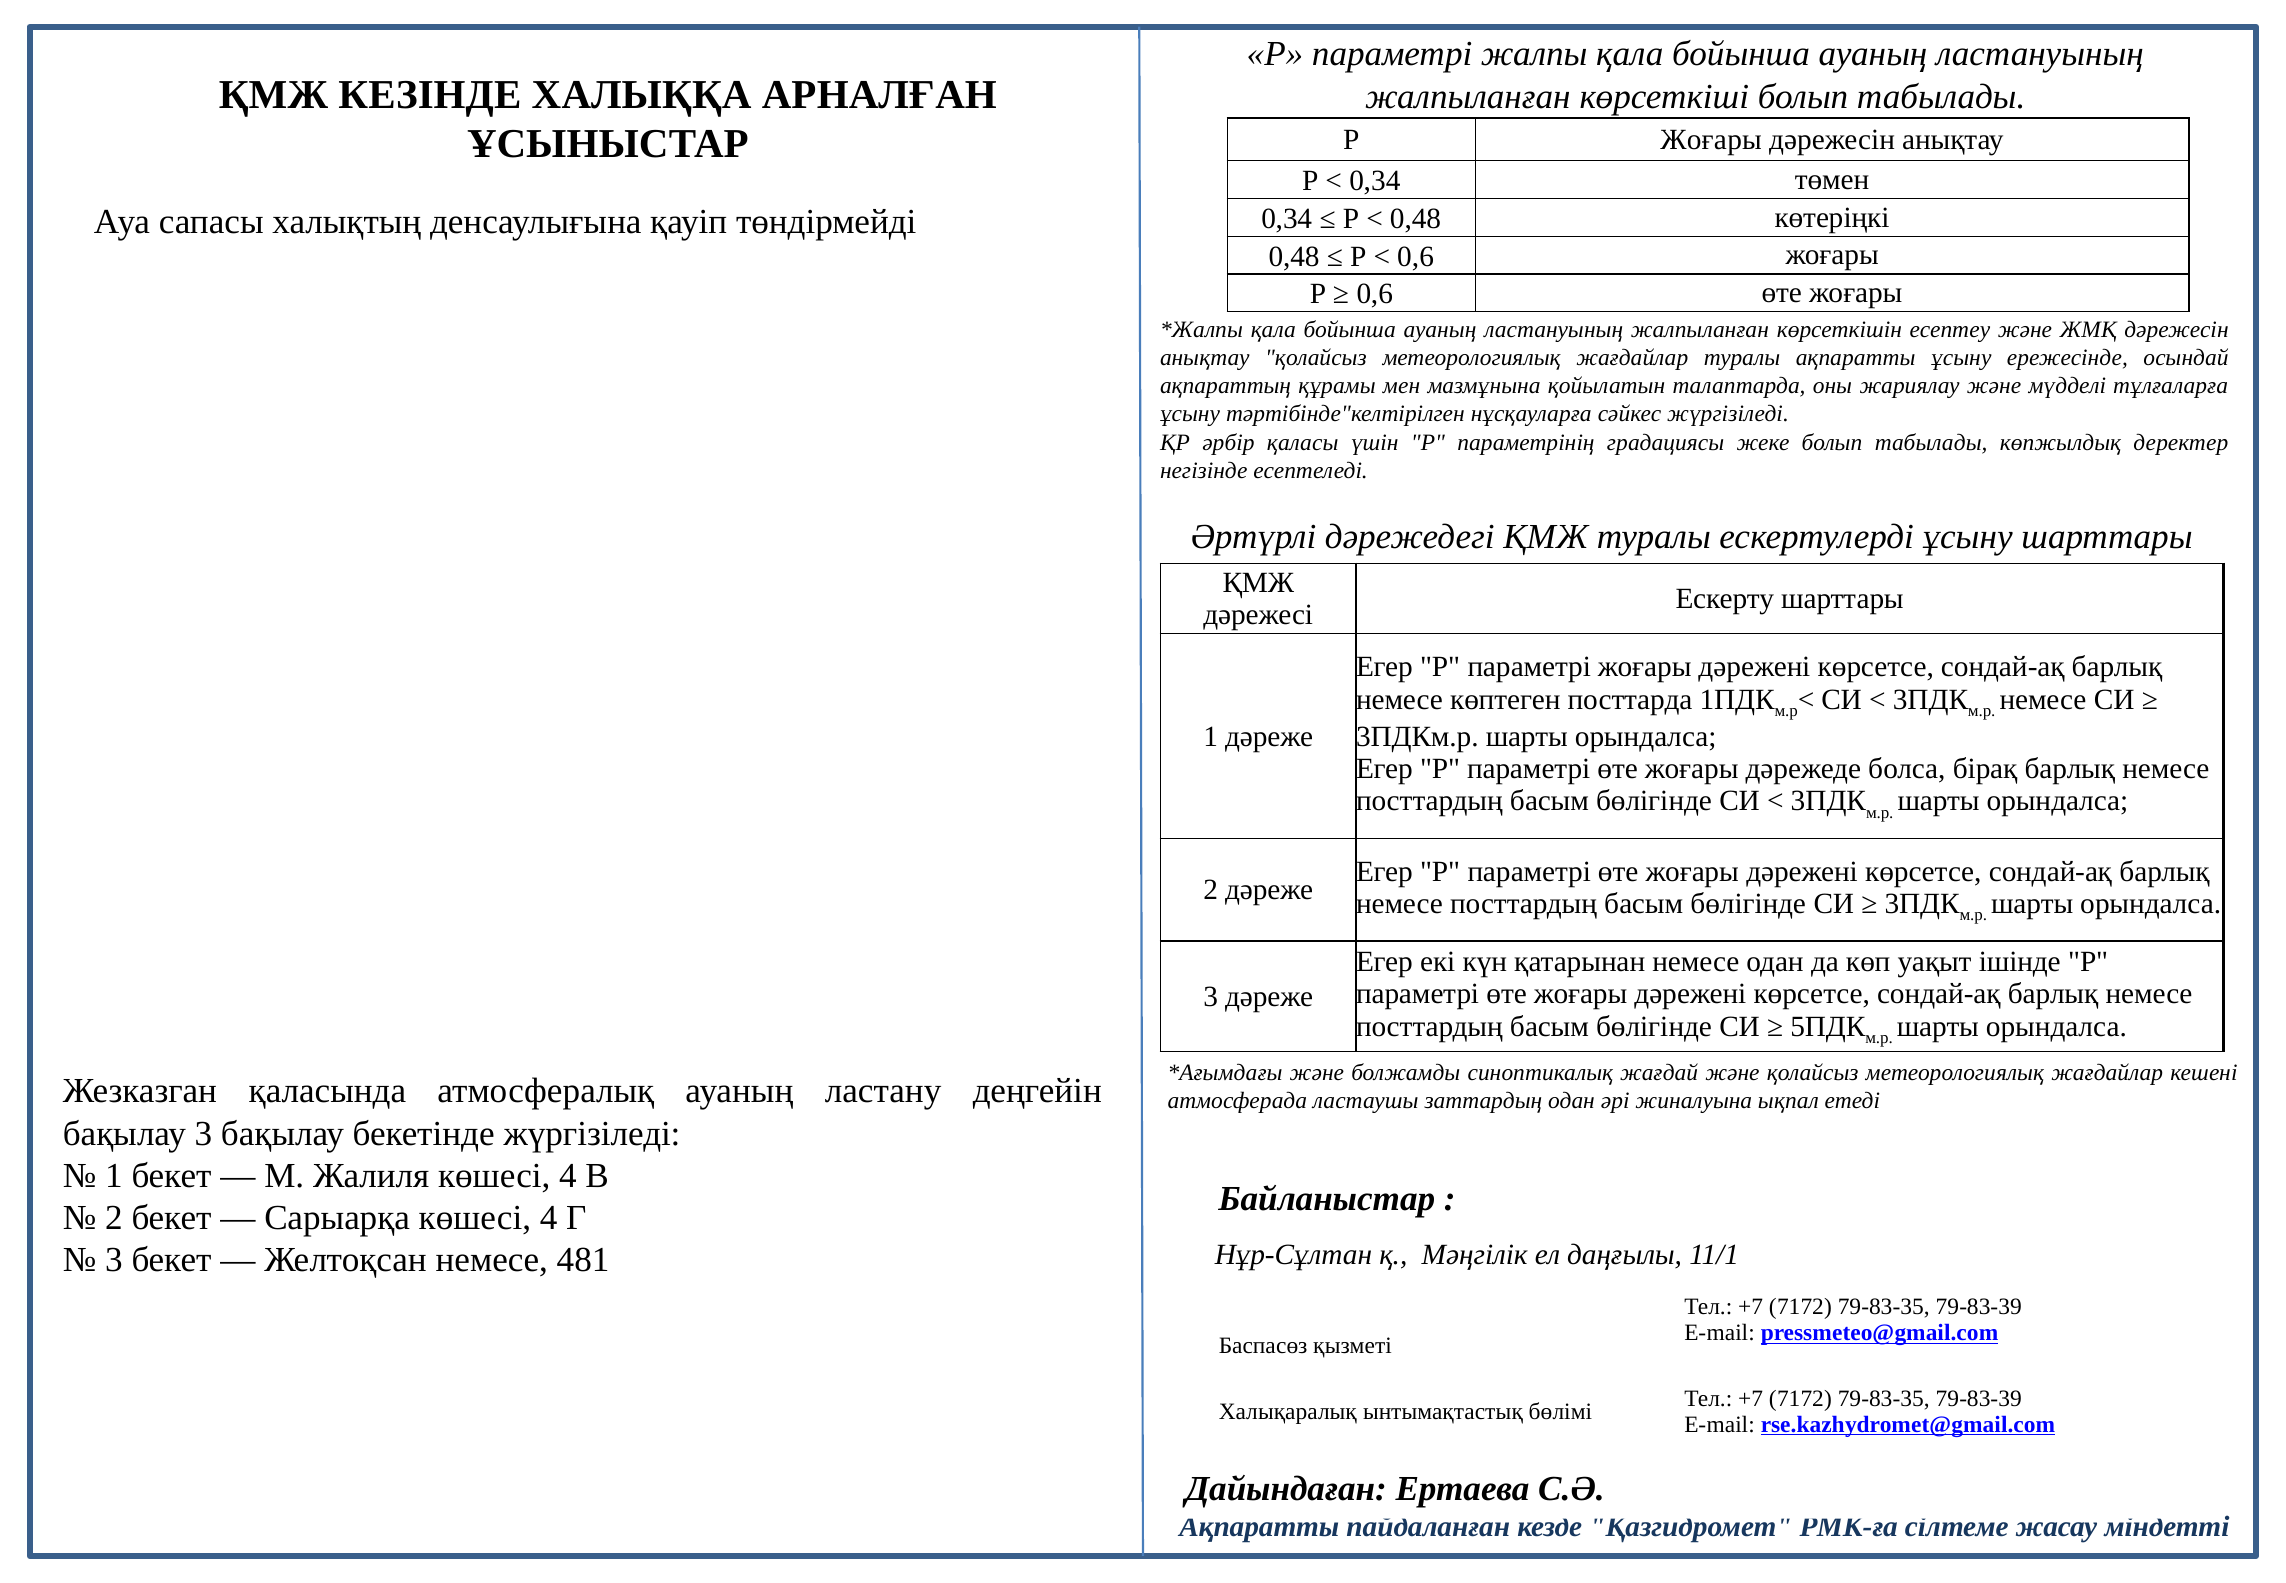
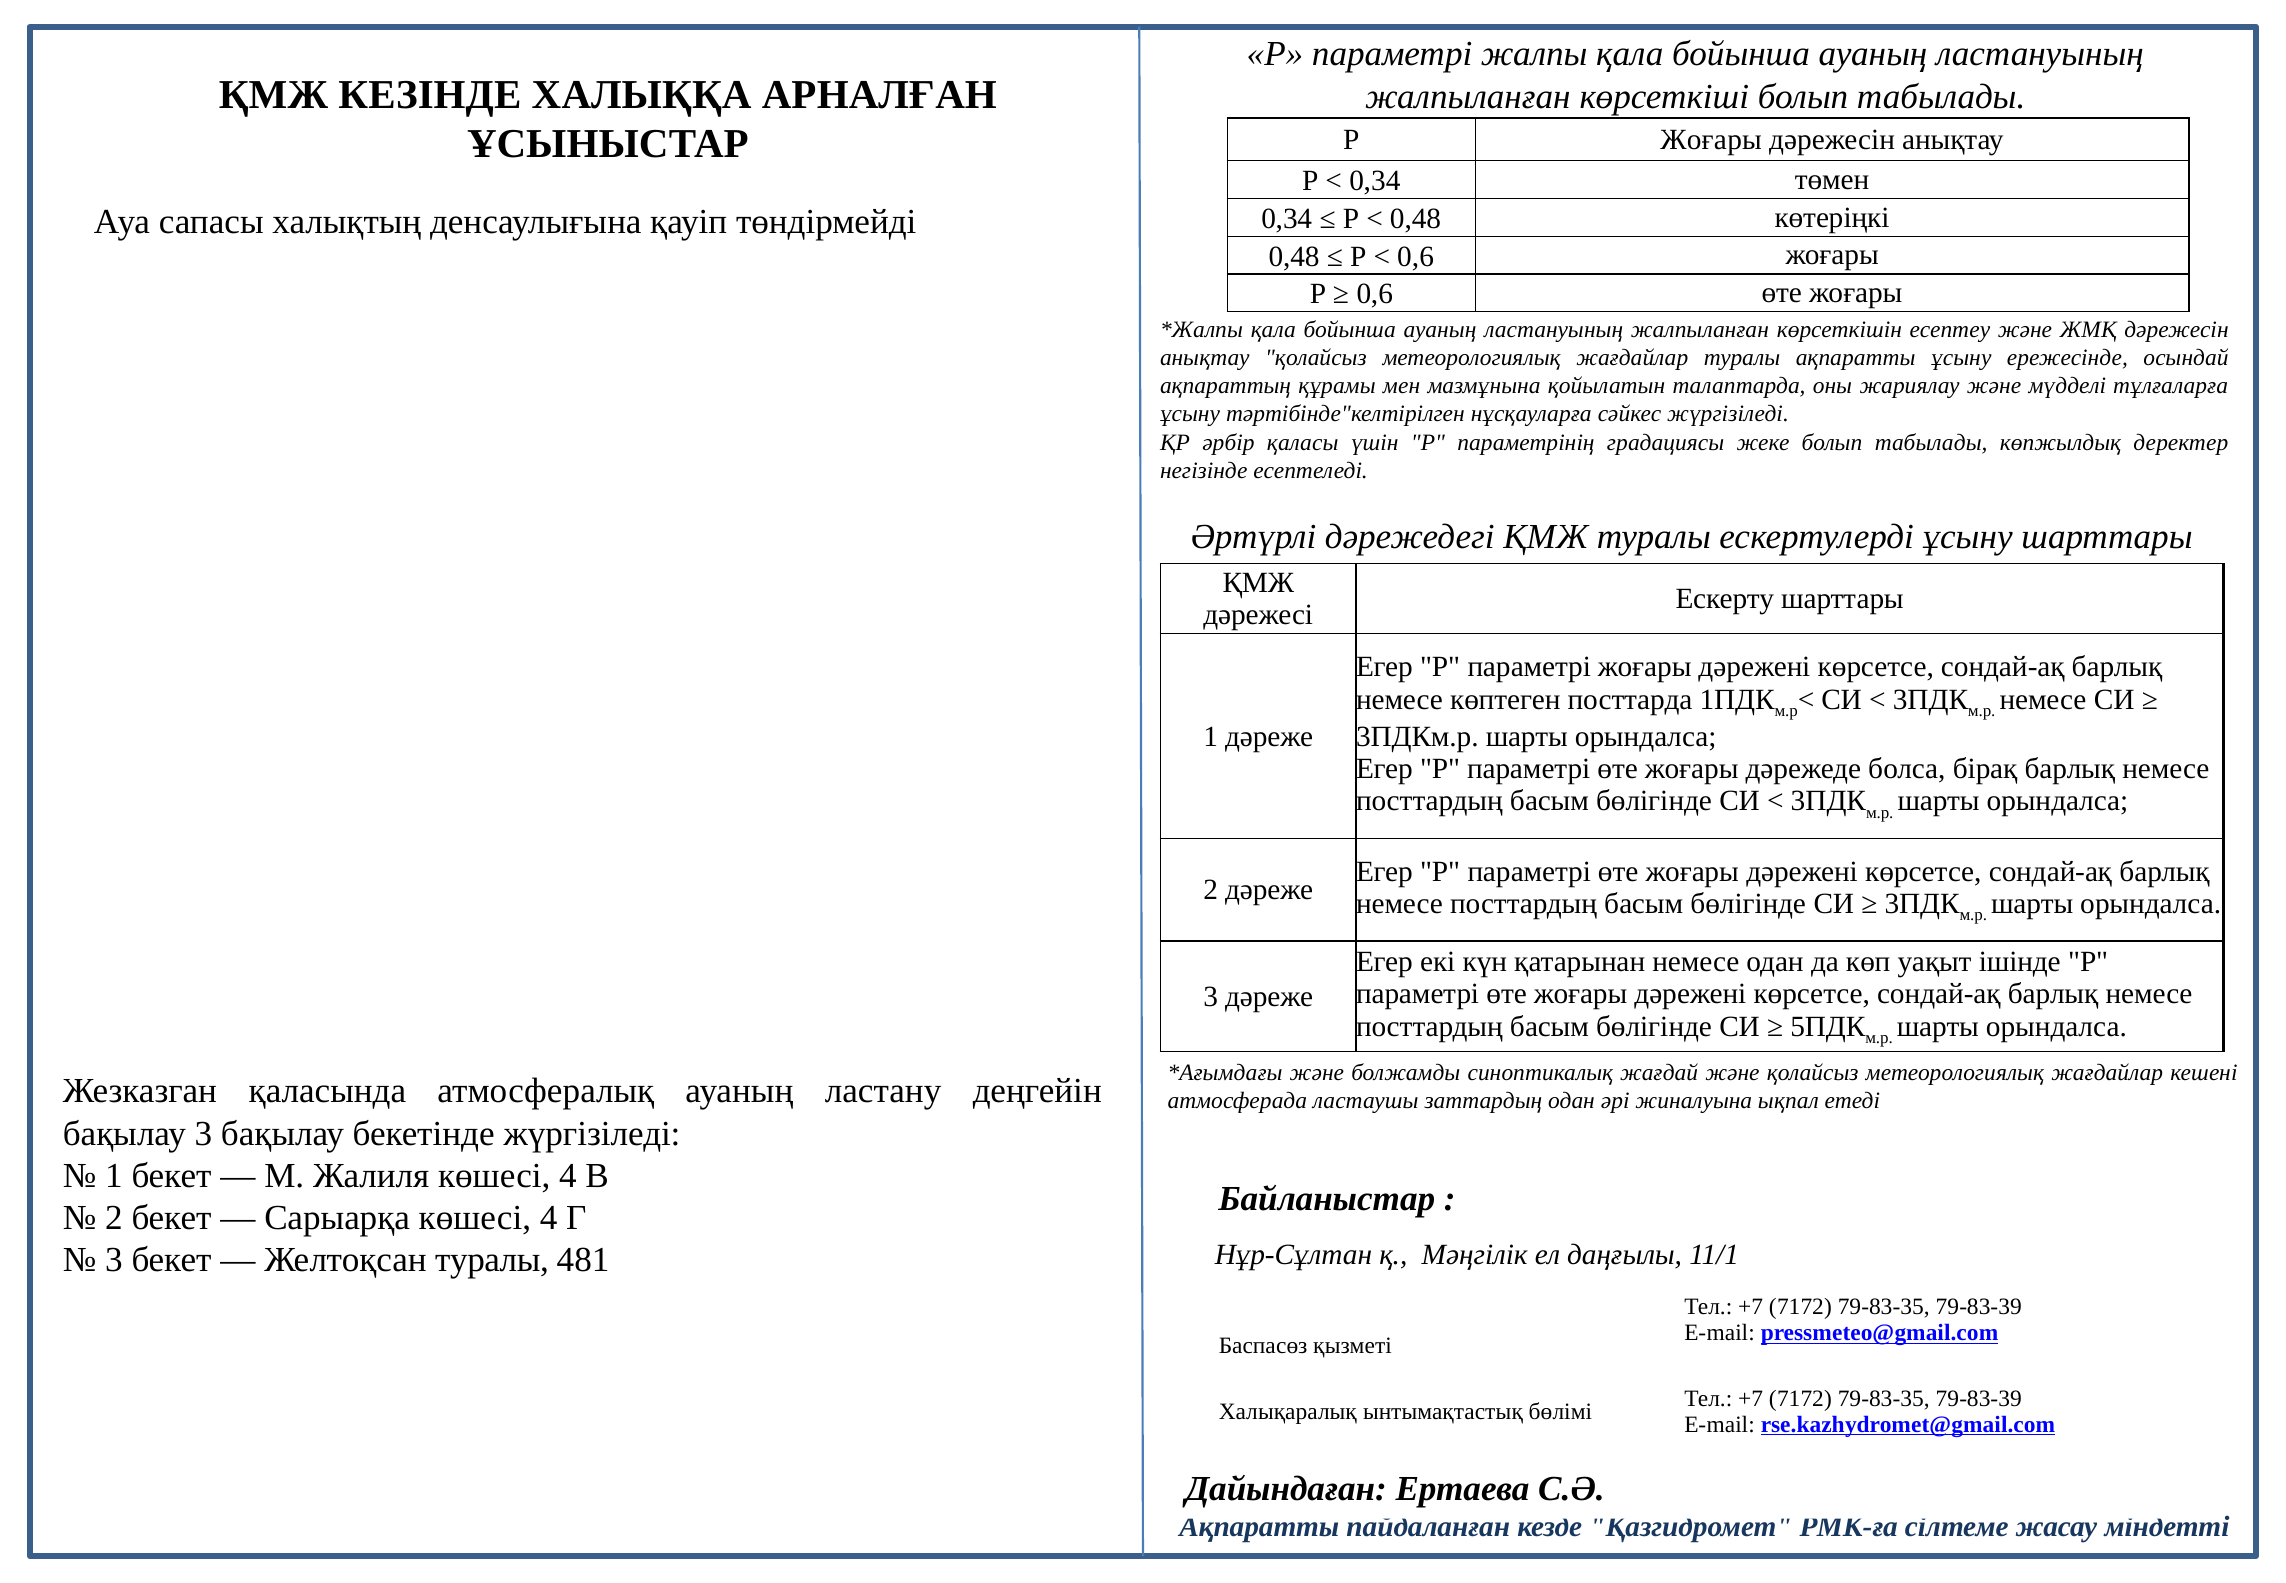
Желтоқсан немесе: немесе -> туралы (492, 1260)
